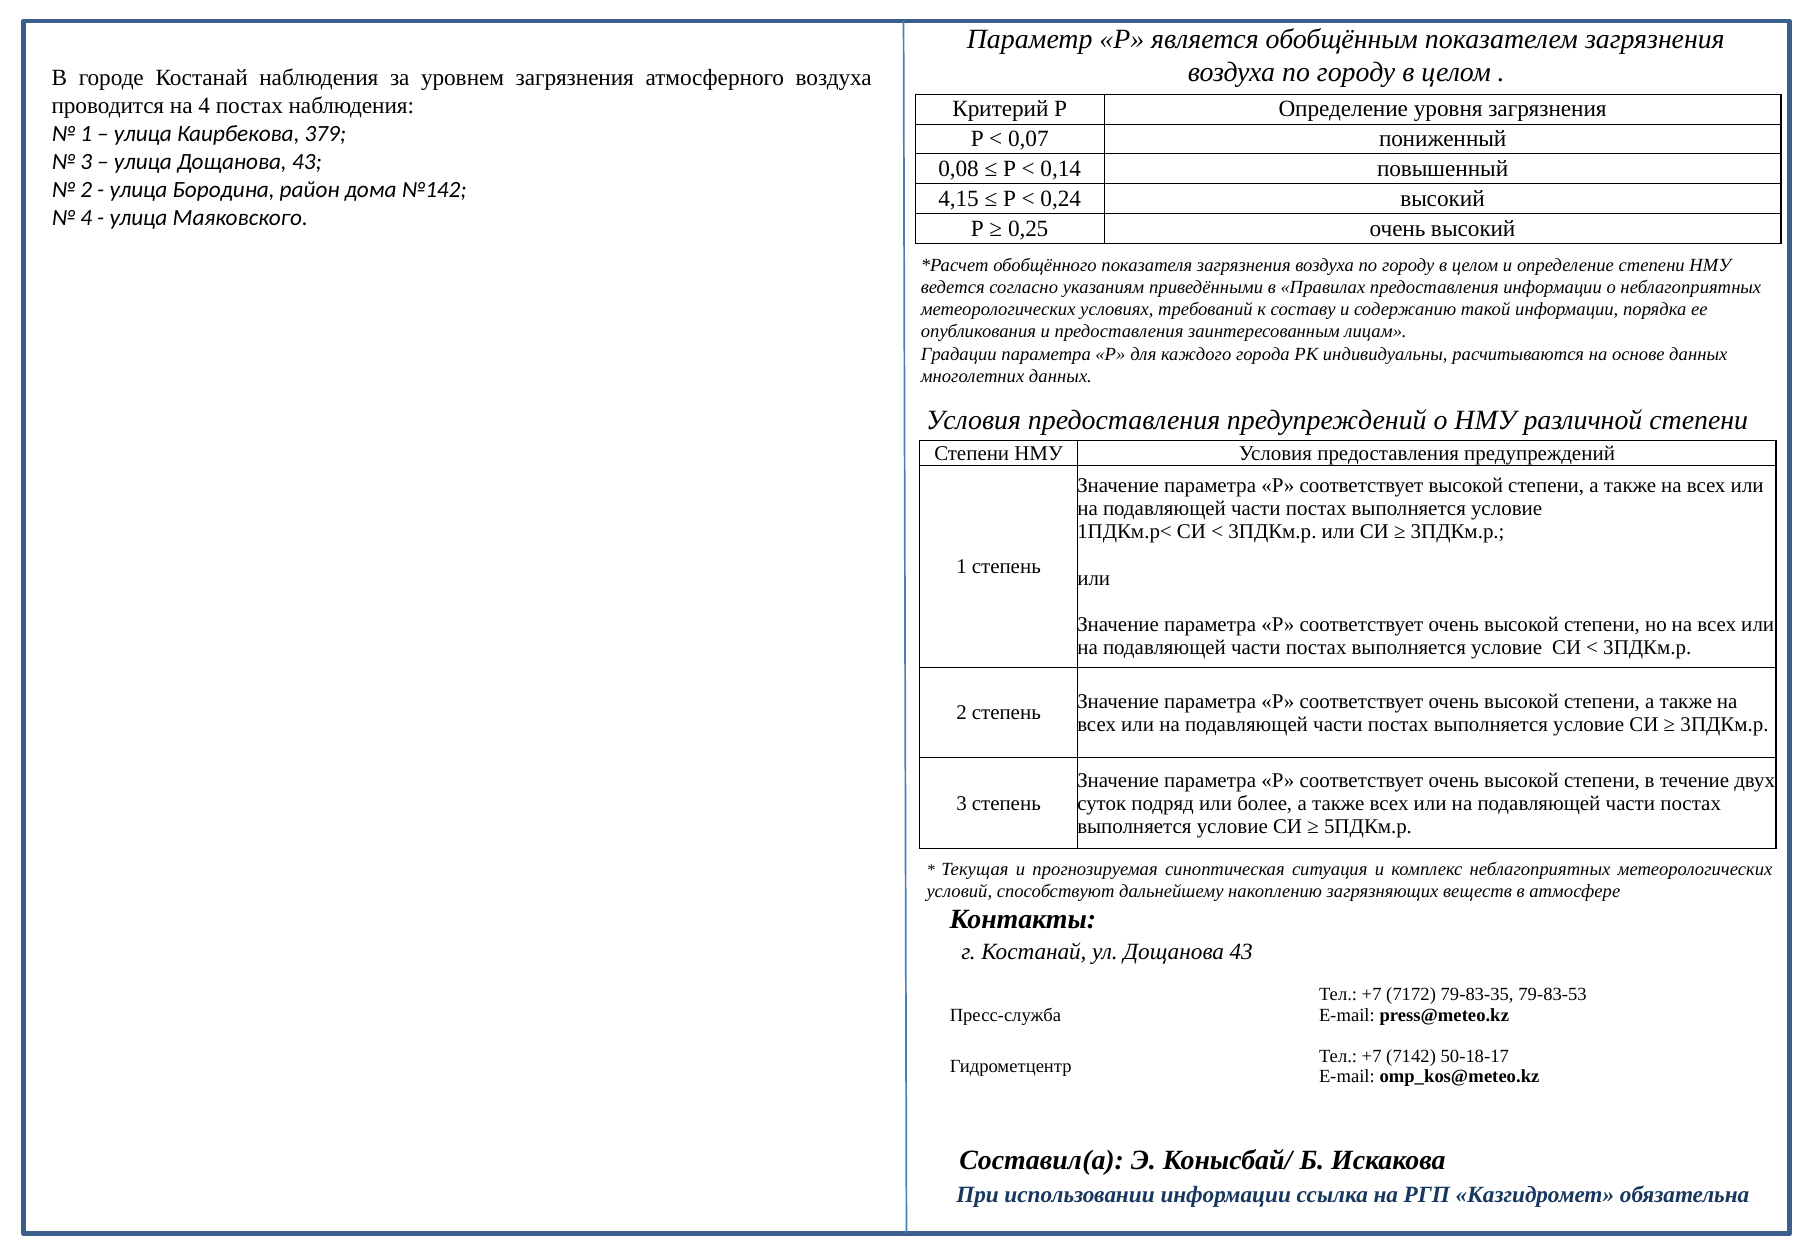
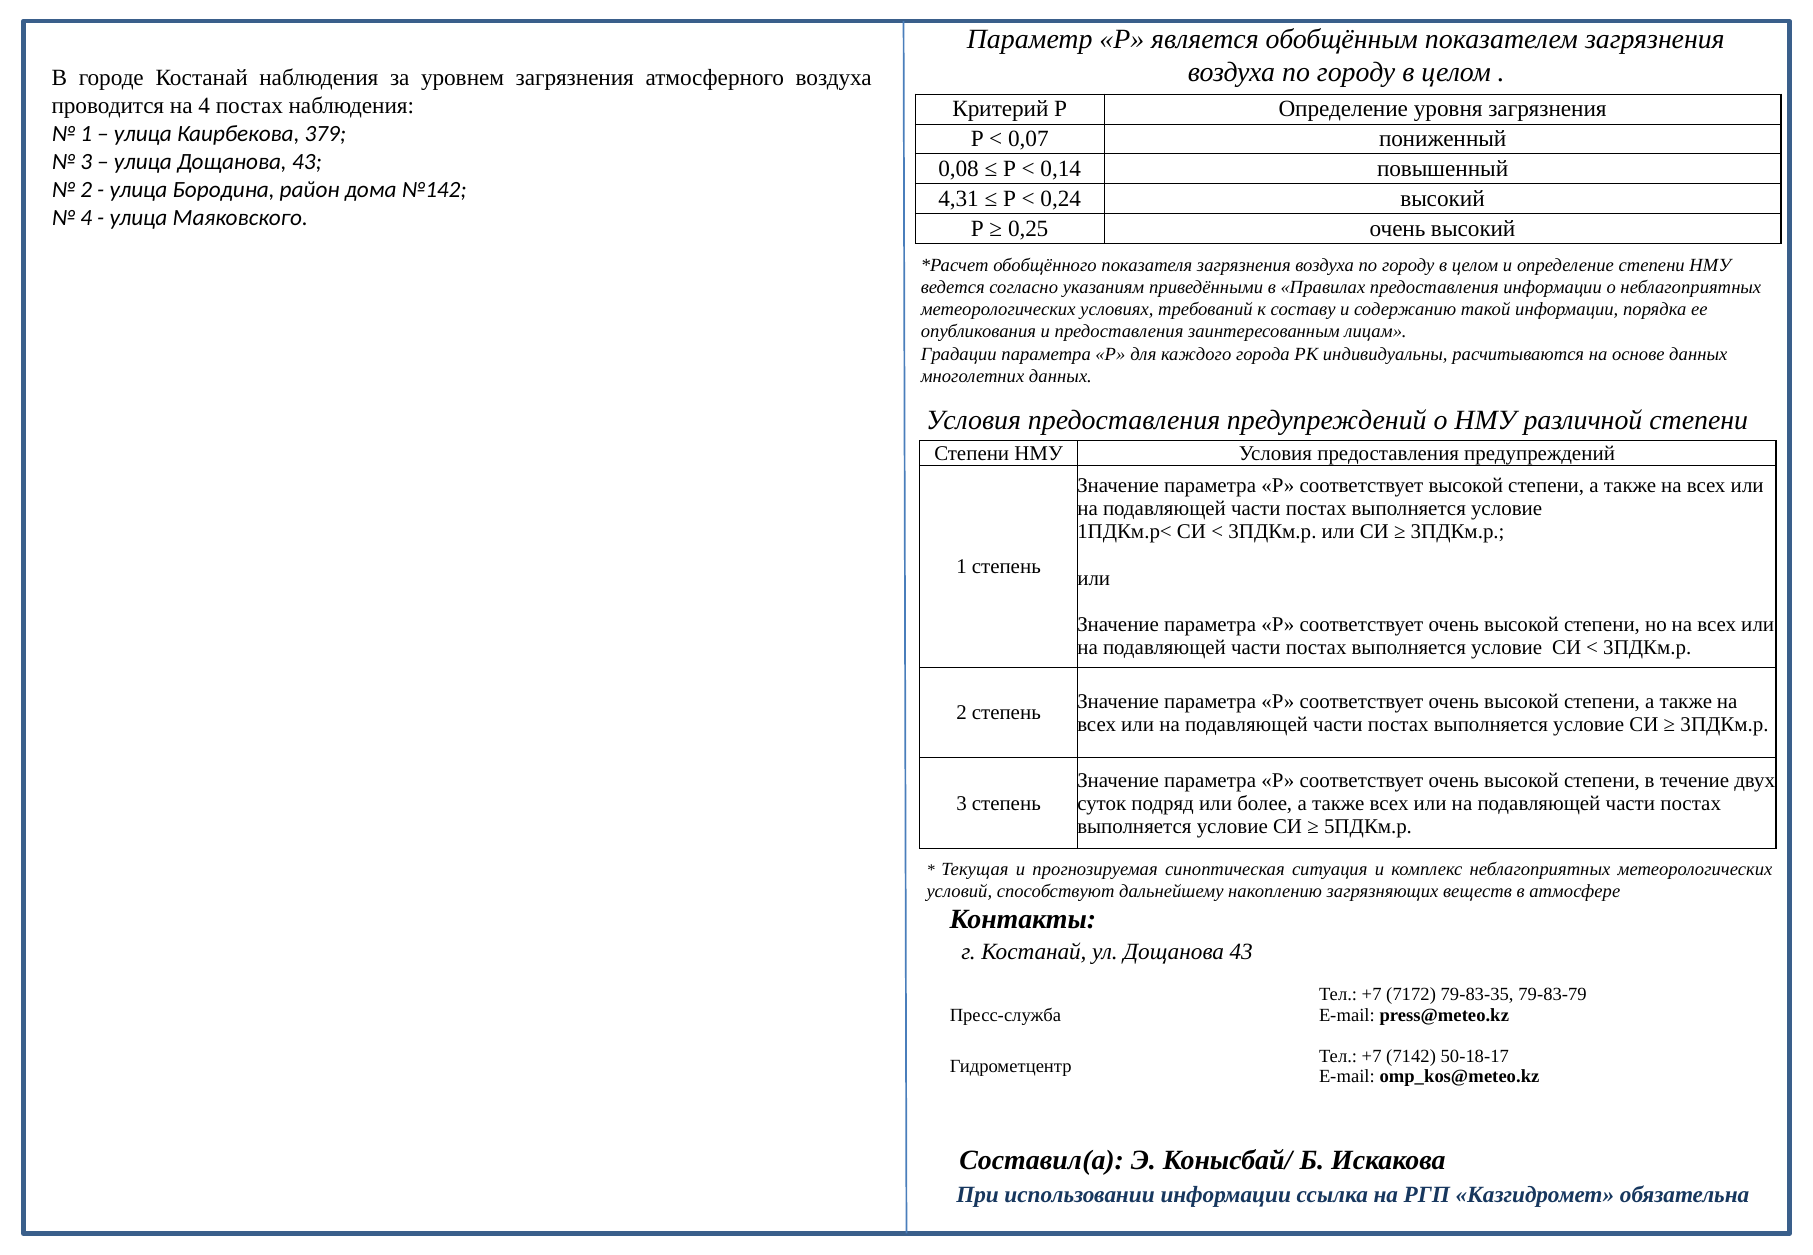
4,15: 4,15 -> 4,31 (959, 199)
79-83-53: 79-83-53 -> 79-83-79 (1553, 995)
